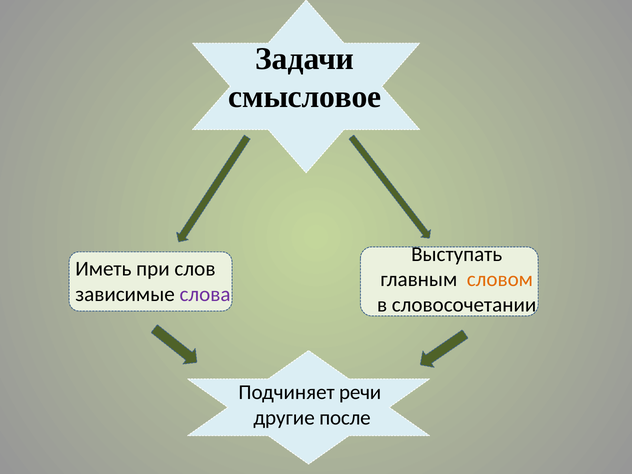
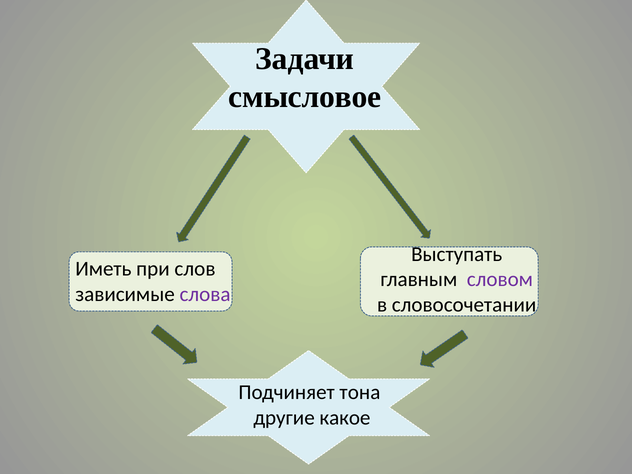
словом colour: orange -> purple (500, 279)
речи: речи -> тона (360, 392)
после: после -> какое (345, 418)
